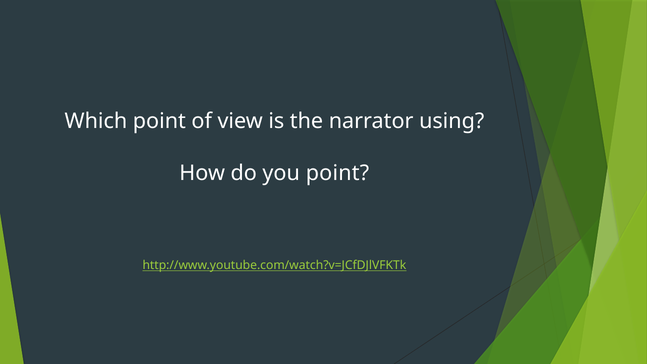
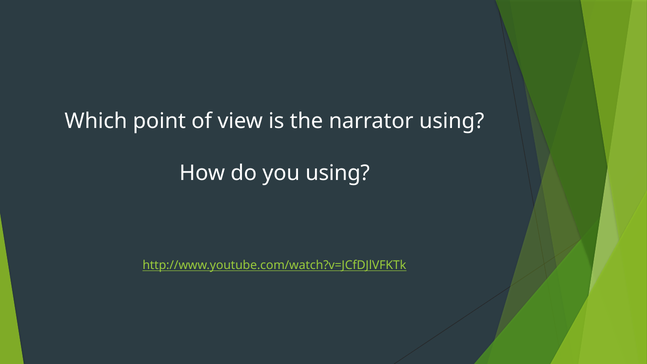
you point: point -> using (338, 173)
